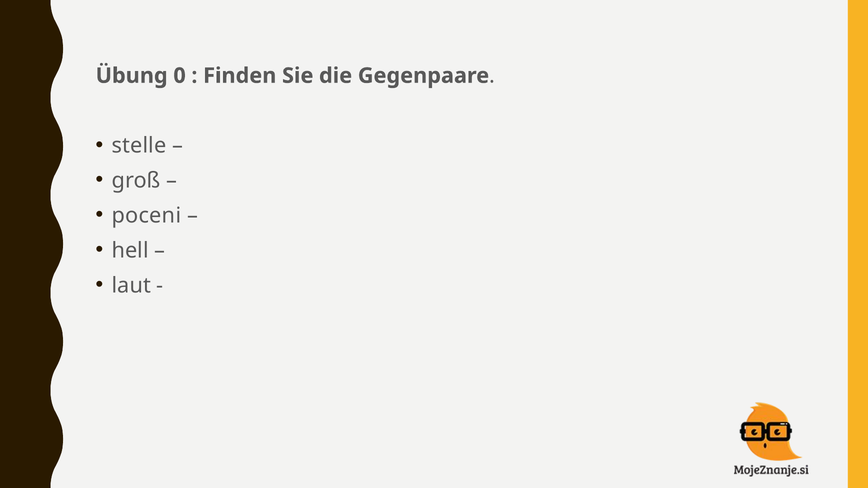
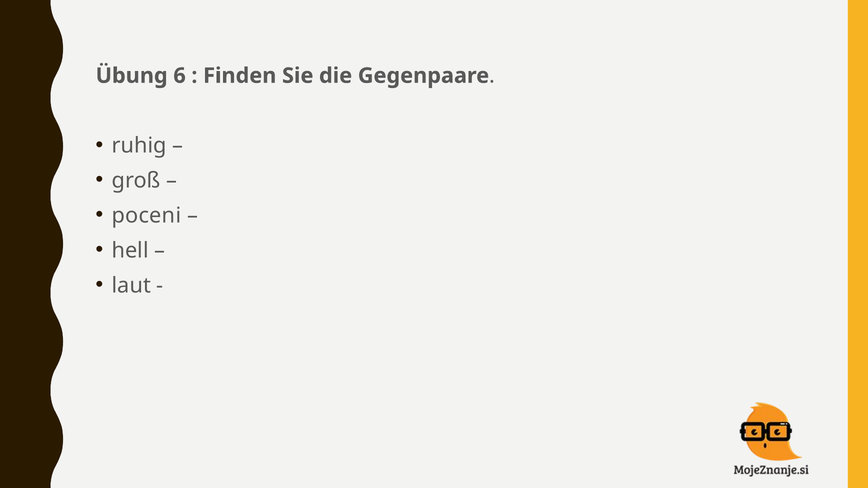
0: 0 -> 6 (180, 76)
stelle: stelle -> ruhig (139, 146)
